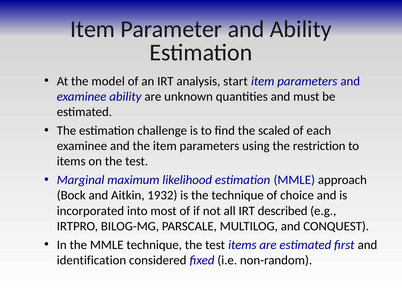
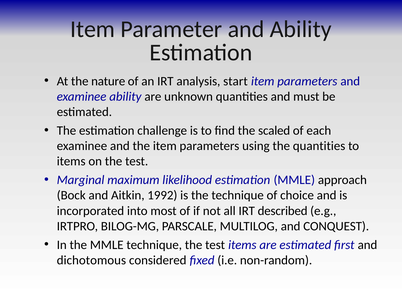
model: model -> nature (108, 81)
the restriction: restriction -> quantities (319, 146)
1932: 1932 -> 1992 (162, 195)
identification: identification -> dichotomous (91, 260)
